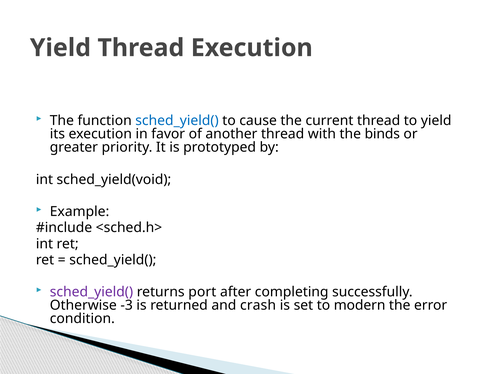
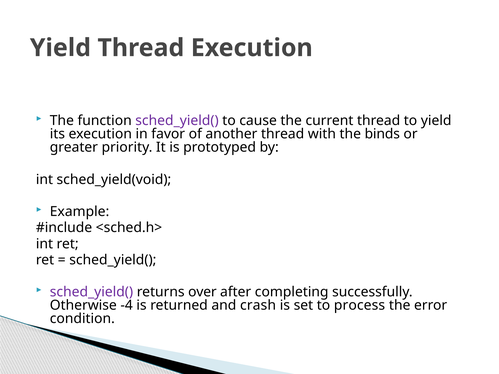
sched_yield( colour: blue -> purple (177, 121)
port: port -> over (202, 292)
-3: -3 -> -4 (127, 306)
modern: modern -> process (360, 306)
